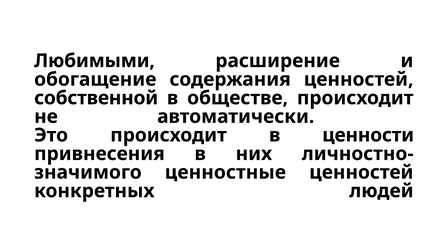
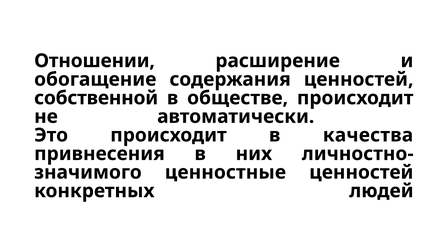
Любимыми: Любимыми -> Отношении (95, 61)
ценности: ценности -> качества (368, 135)
